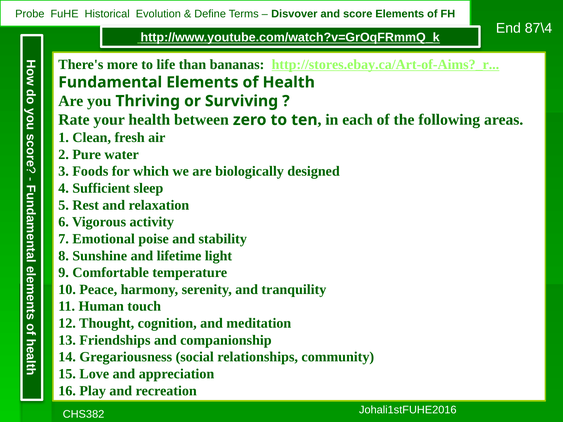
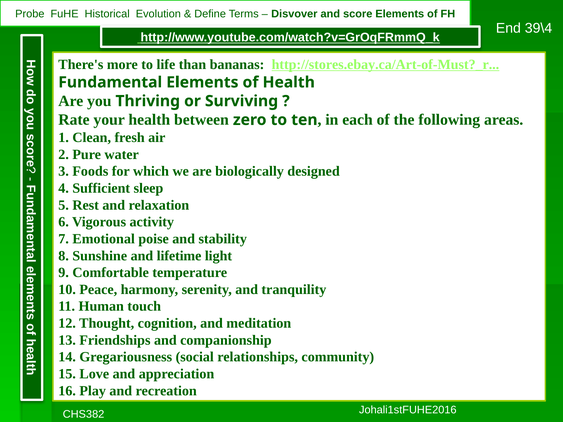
87\4: 87\4 -> 39\4 (538, 28)
http://stores.ebay.ca/Art-of-Aims?_r: http://stores.ebay.ca/Art-of-Aims?_r -> http://stores.ebay.ca/Art-of-Must?_r (385, 64)
